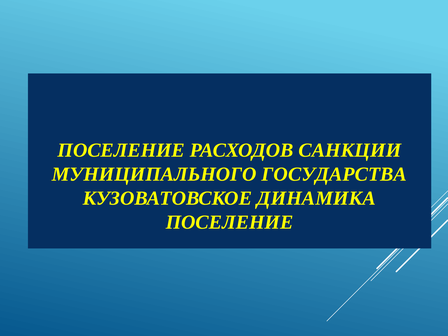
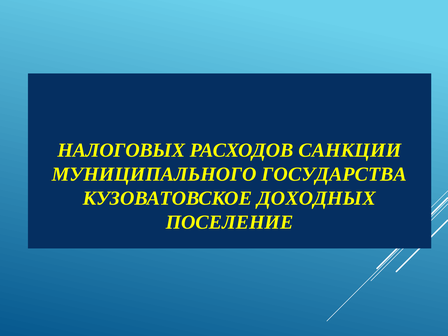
ПОСЕЛЕНИЕ: ПОСЕЛЕНИЕ -> НАЛОГОВЫХ (121, 150)
ДИНАМИКА: ДИНАМИКА -> ДОХОДНЫХ (316, 198)
